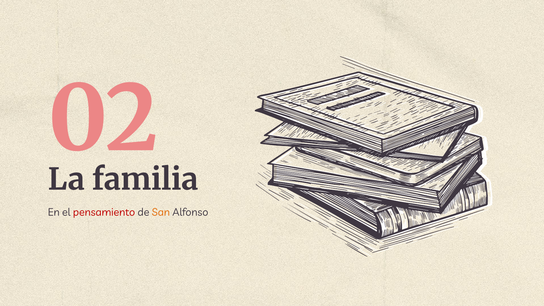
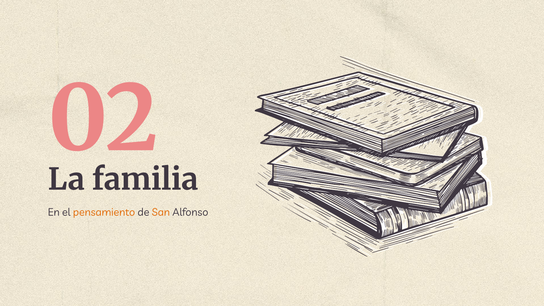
pensamiento colour: red -> orange (104, 212)
